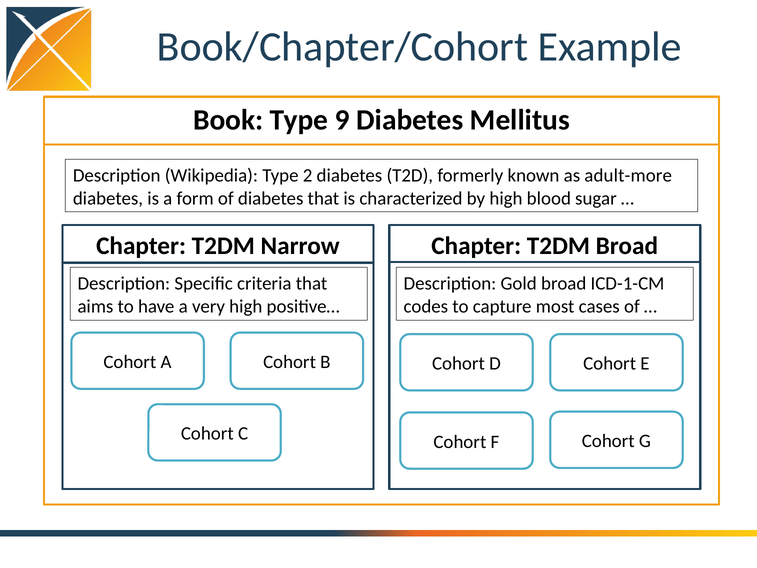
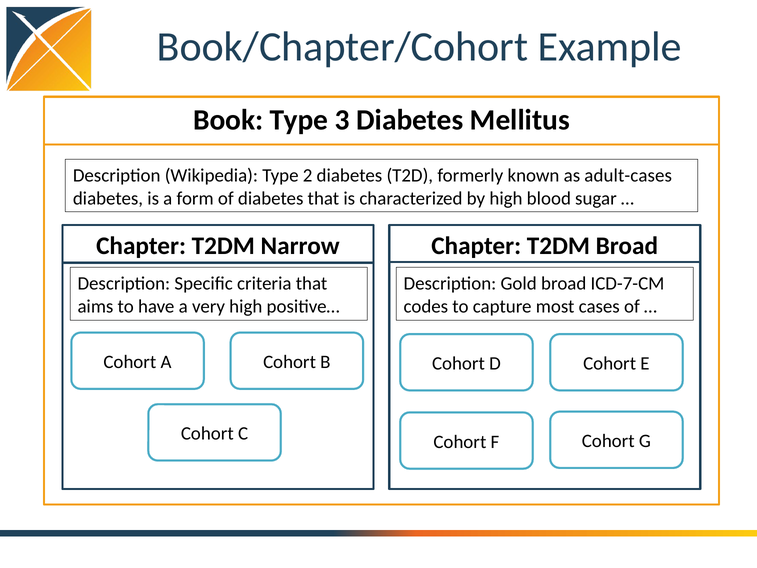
9: 9 -> 3 (342, 120)
adult-more: adult-more -> adult-cases (628, 175)
ICD-1-CM: ICD-1-CM -> ICD-7-CM (627, 284)
